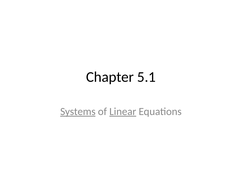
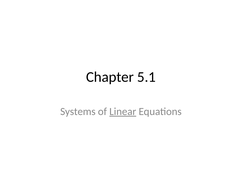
Systems underline: present -> none (78, 111)
